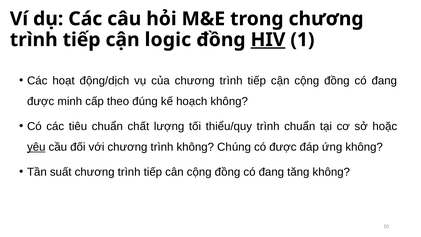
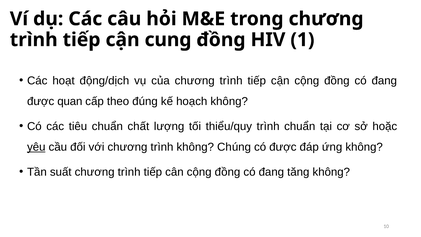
logic: logic -> cung (168, 40)
HIV underline: present -> none (268, 40)
minh: minh -> quan (70, 101)
